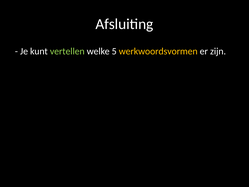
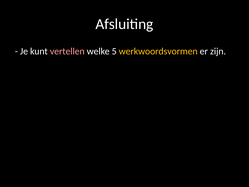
vertellen colour: light green -> pink (67, 51)
